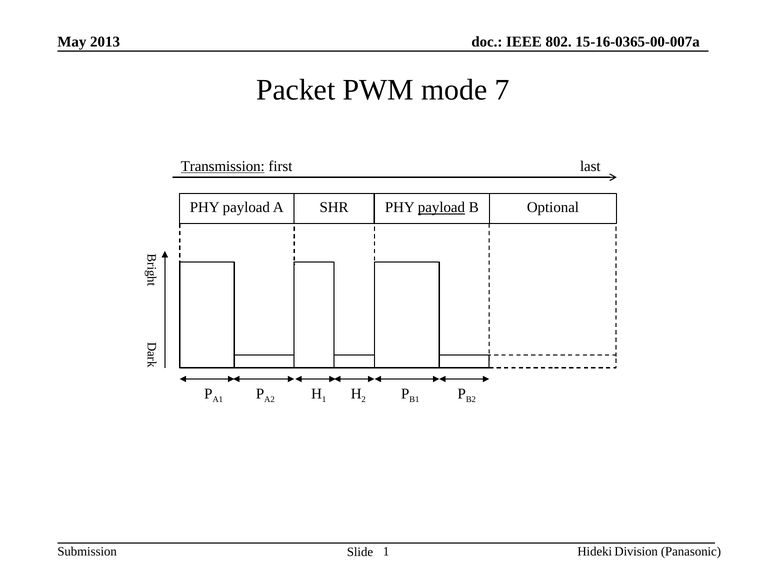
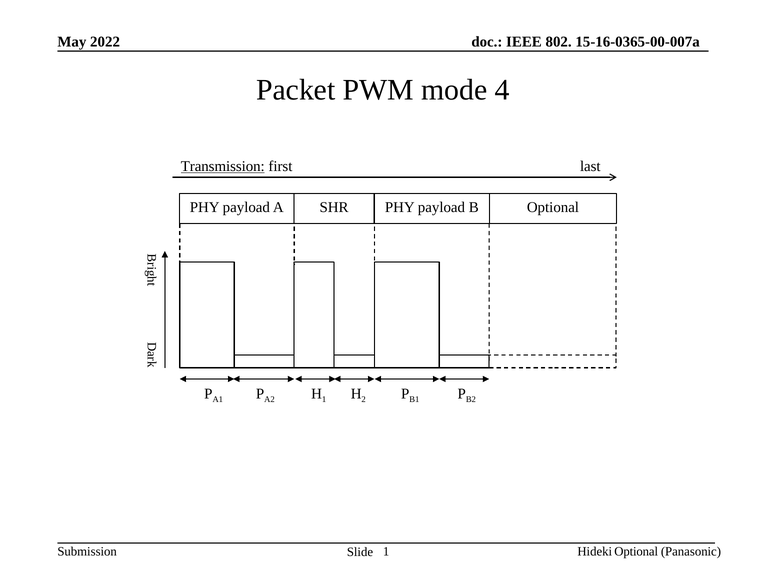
2013: 2013 -> 2022 (105, 42)
7: 7 -> 4 (502, 90)
payload underline: present -> none (441, 207)
Hideki Division: Division -> Optional (636, 551)
